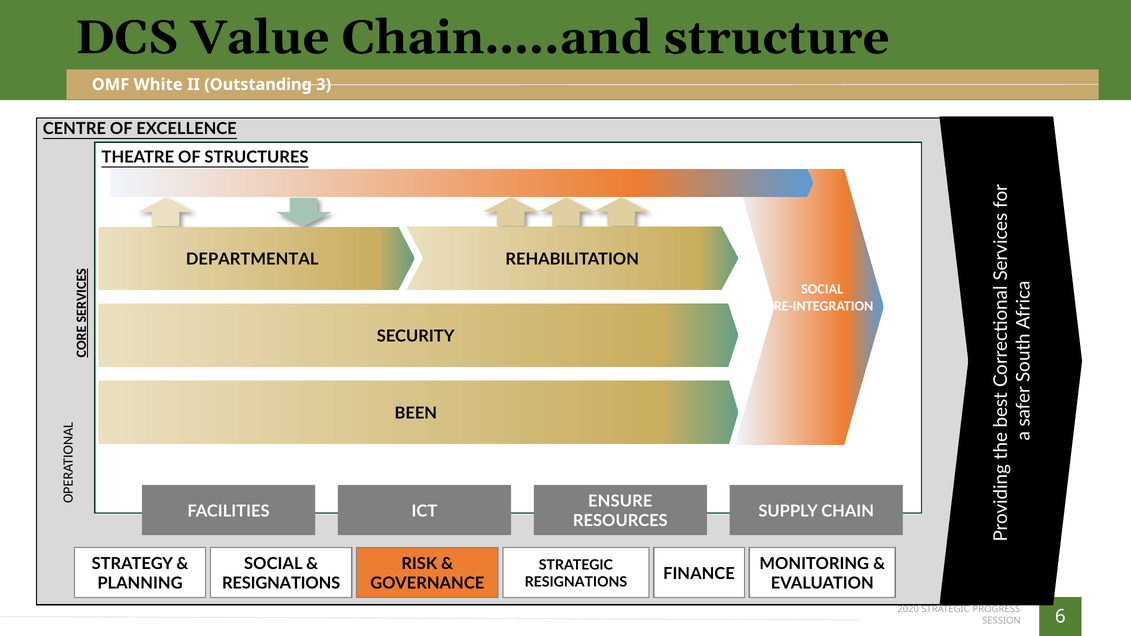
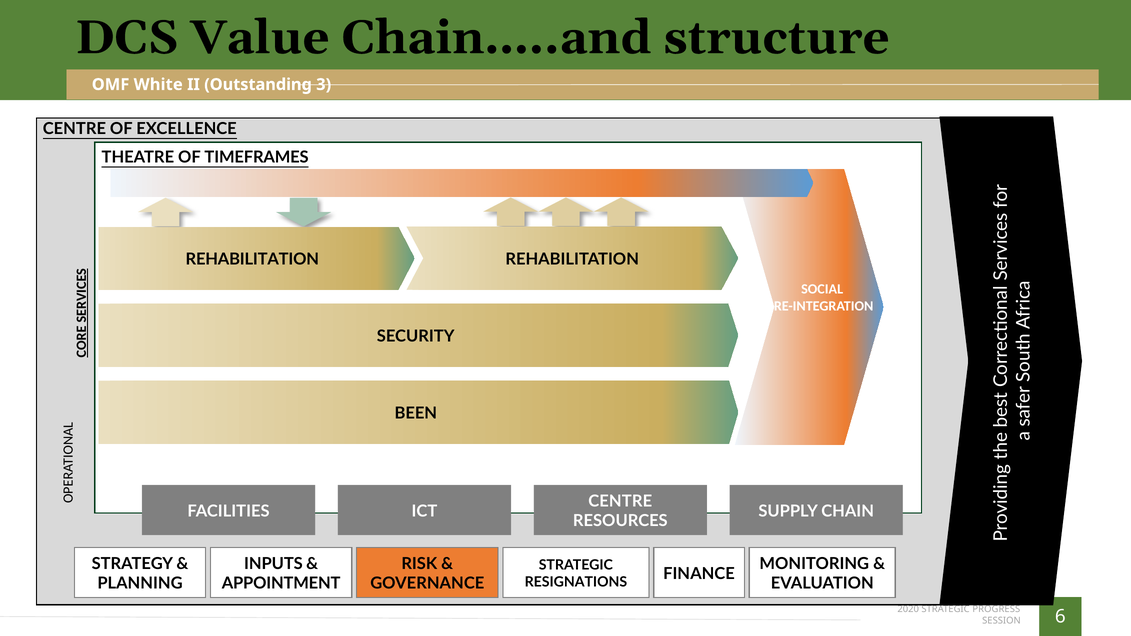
STRUCTURES: STRUCTURES -> TIMEFRAMES (257, 157)
DEPARTMENTAL: DEPARTMENTAL -> REHABILITATION (252, 260)
ENSURE: ENSURE -> CENTRE (620, 501)
SOCIAL: SOCIAL -> INPUTS (273, 564)
RESIGNATIONS: RESIGNATIONS -> APPOINTMENT (281, 584)
